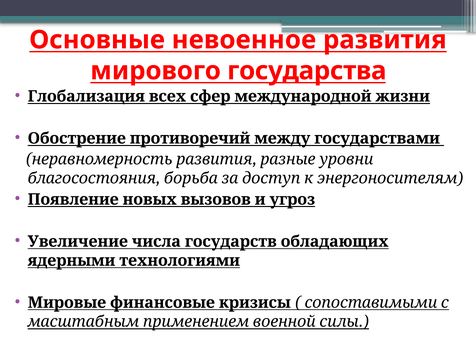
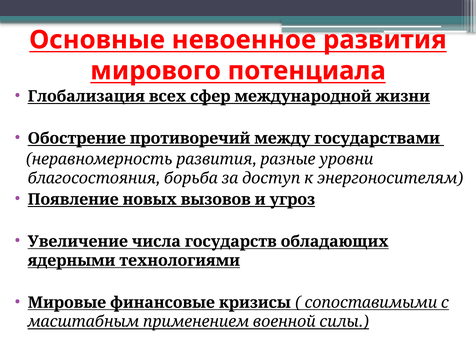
государства: государства -> потенциала (307, 71)
